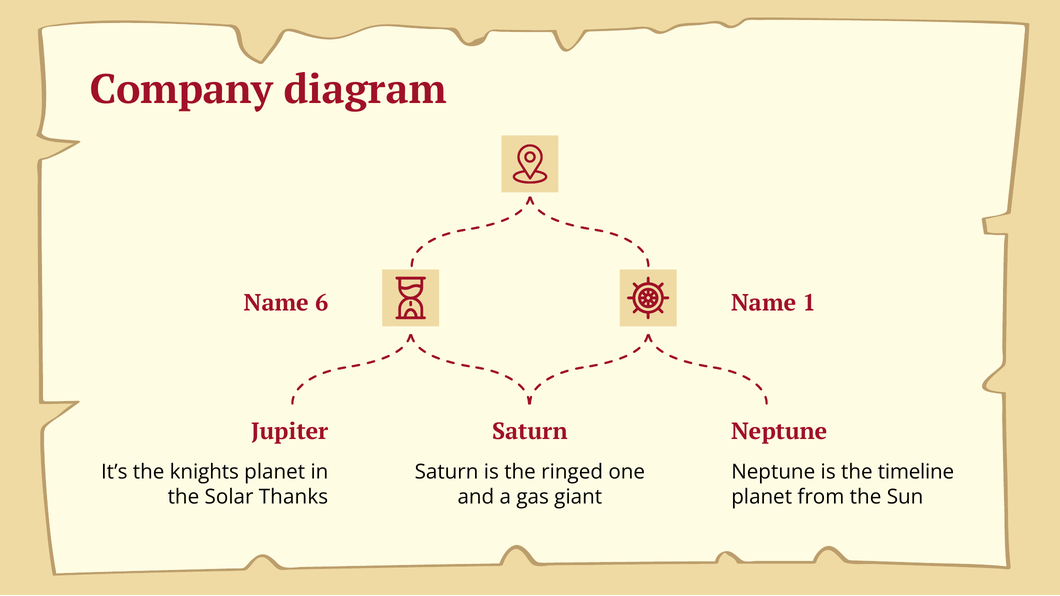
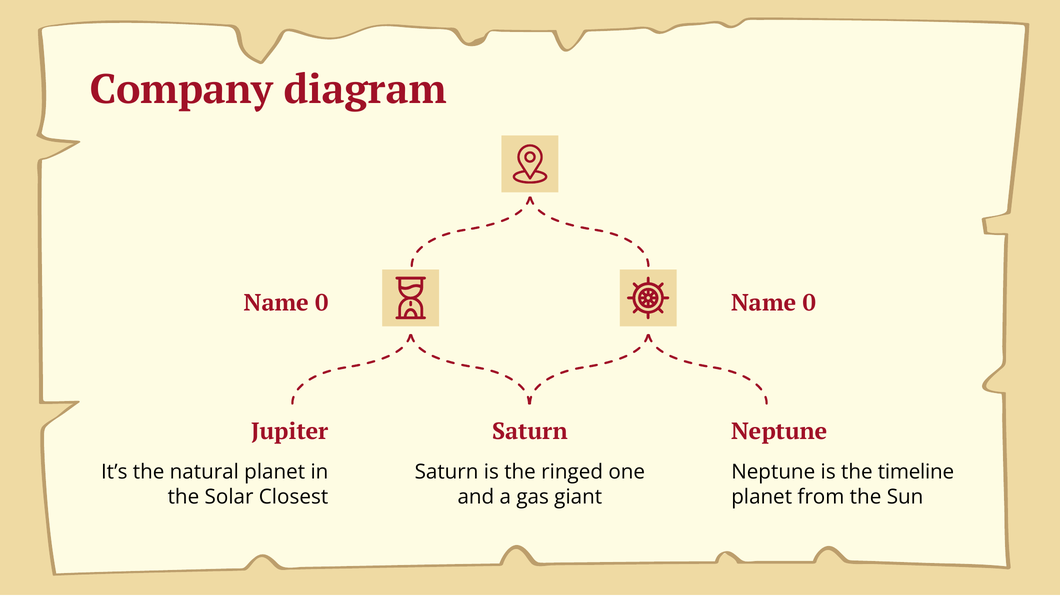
6: 6 -> 0 (322, 303)
1: 1 -> 0 (809, 303)
knights: knights -> natural (204, 472)
Thanks: Thanks -> Closest (294, 497)
